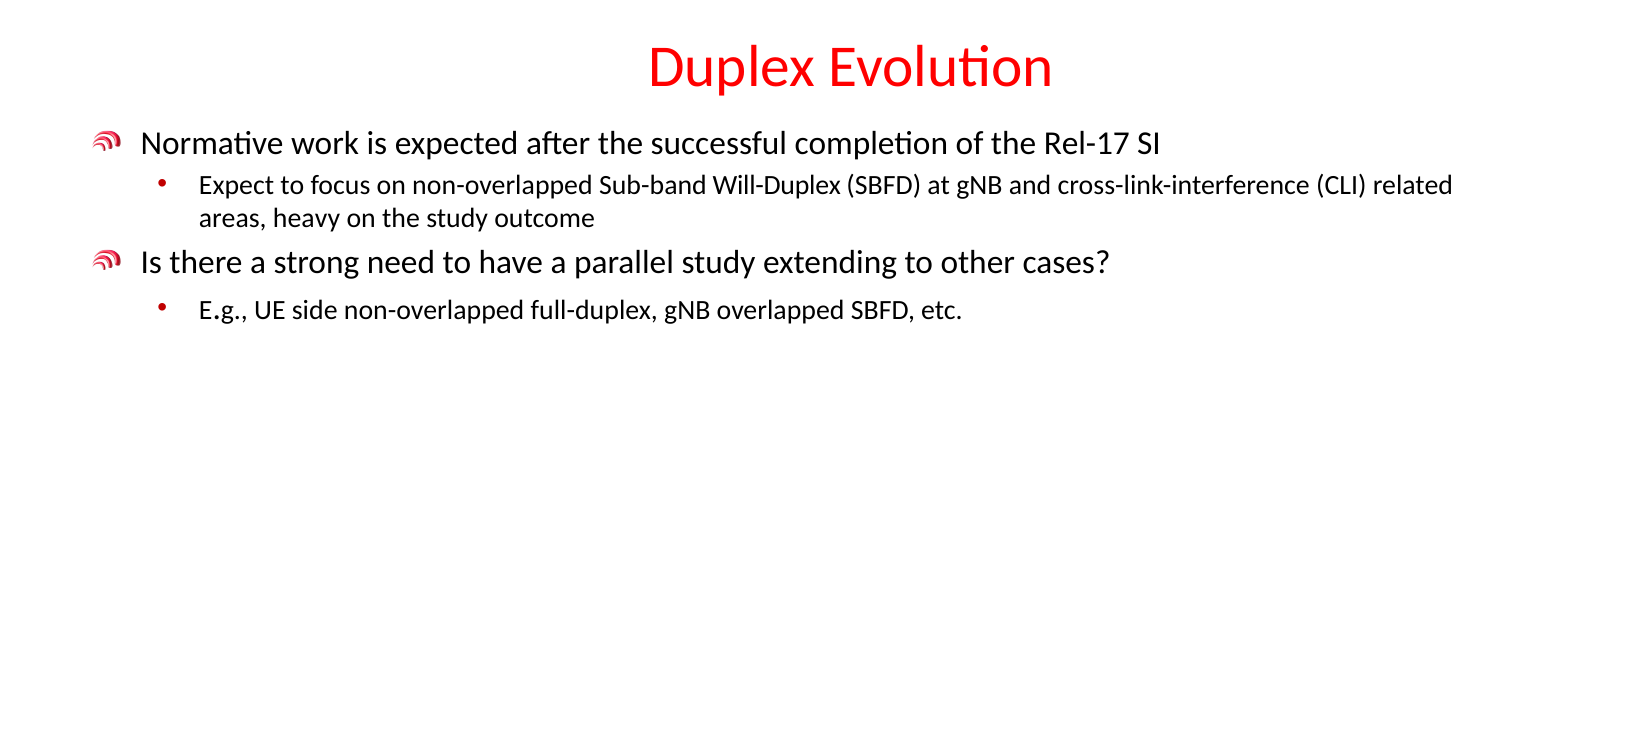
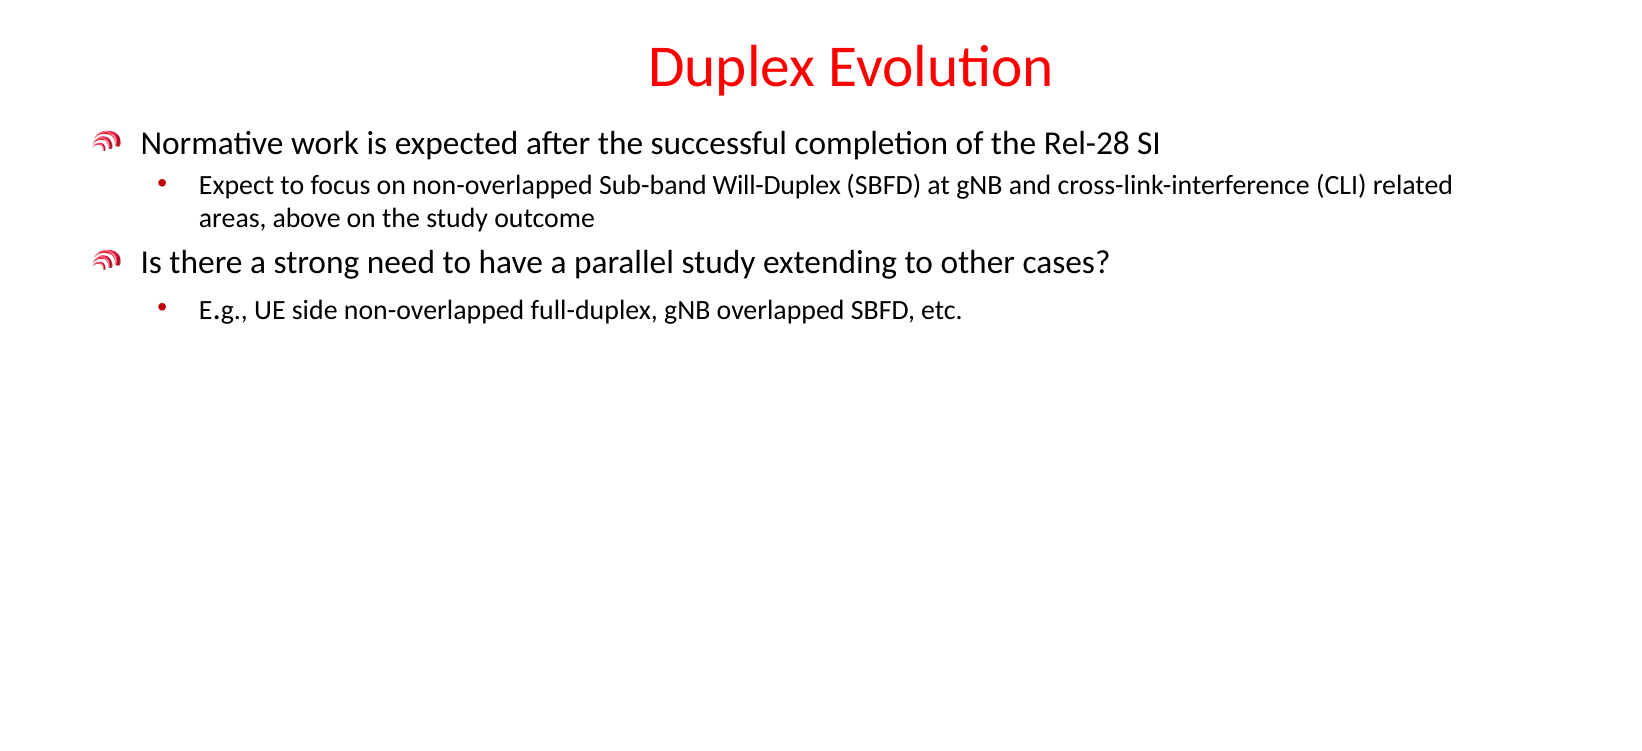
Rel-17: Rel-17 -> Rel-28 (1087, 143)
heavy: heavy -> above (307, 218)
